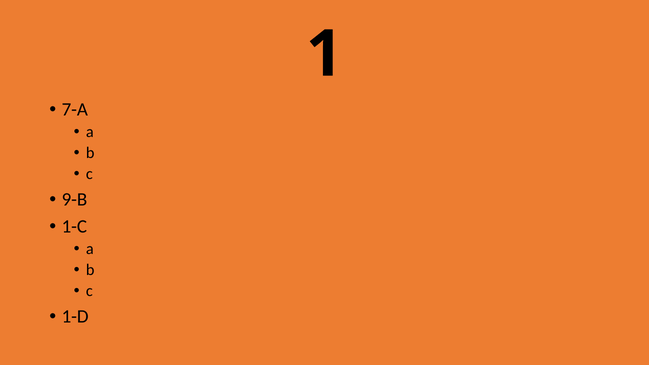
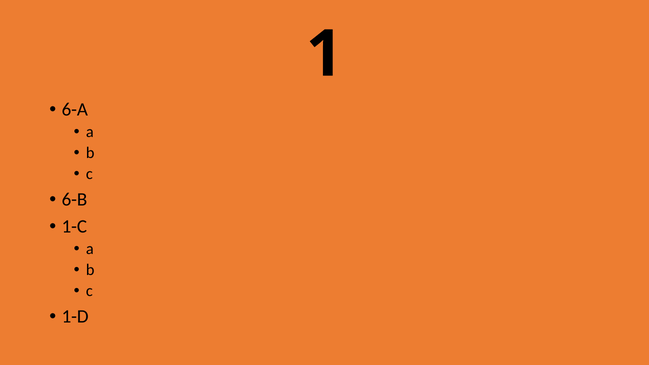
7-A: 7-A -> 6-A (75, 110)
9-B: 9-B -> 6-B (74, 200)
